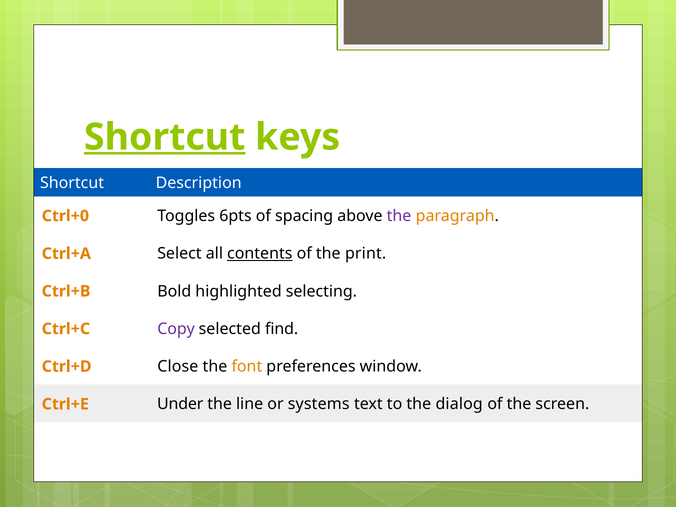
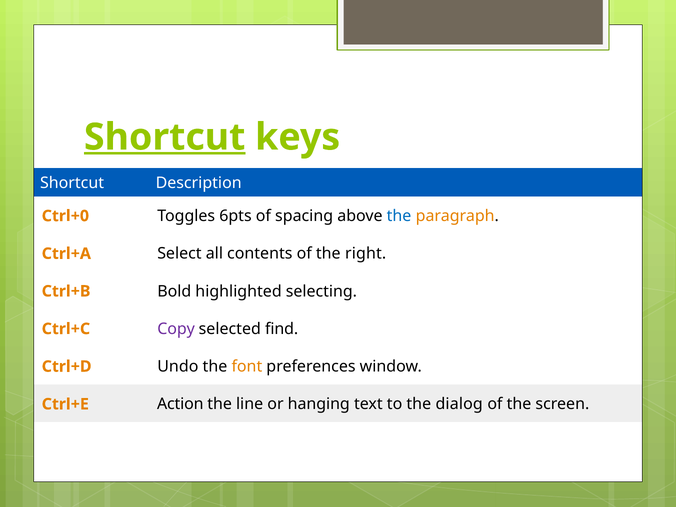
the colour: purple -> blue (399, 216)
contents underline: present -> none (260, 254)
print: print -> right (366, 254)
Close: Close -> Undo (178, 367)
Under: Under -> Action (180, 404)
systems: systems -> hanging (319, 404)
